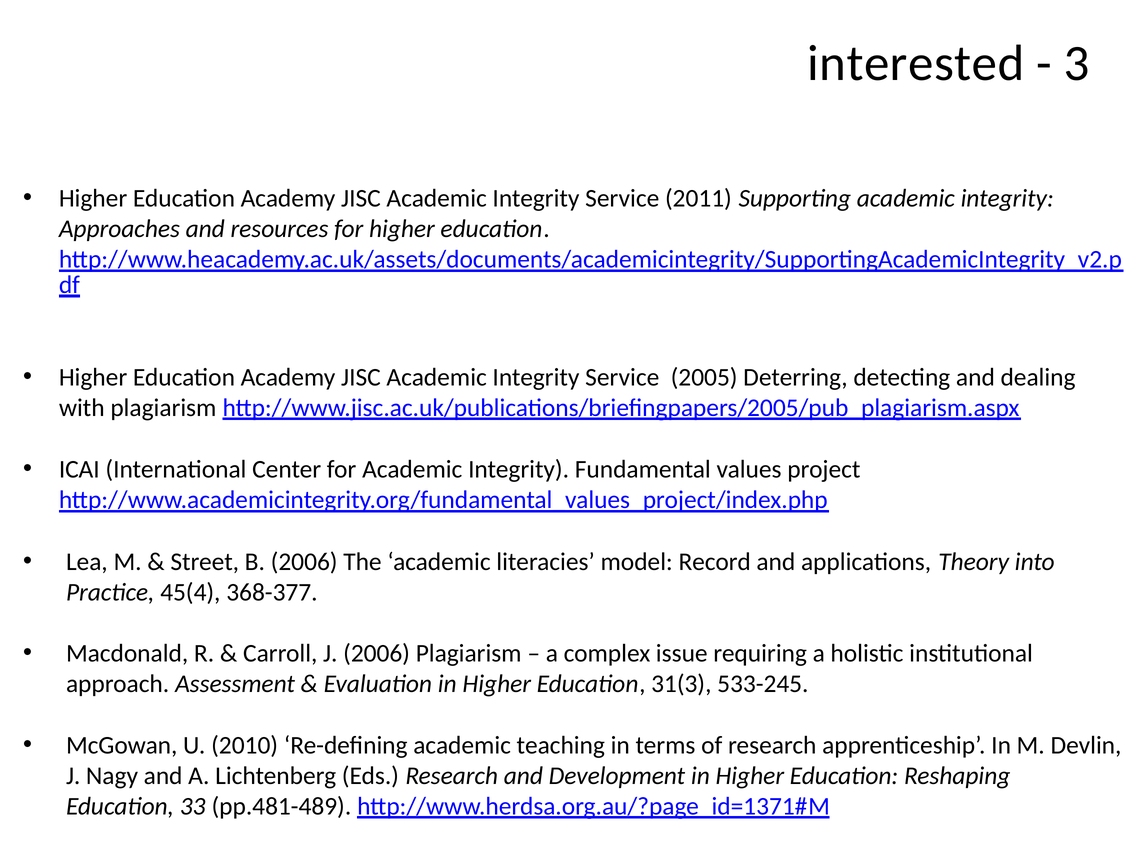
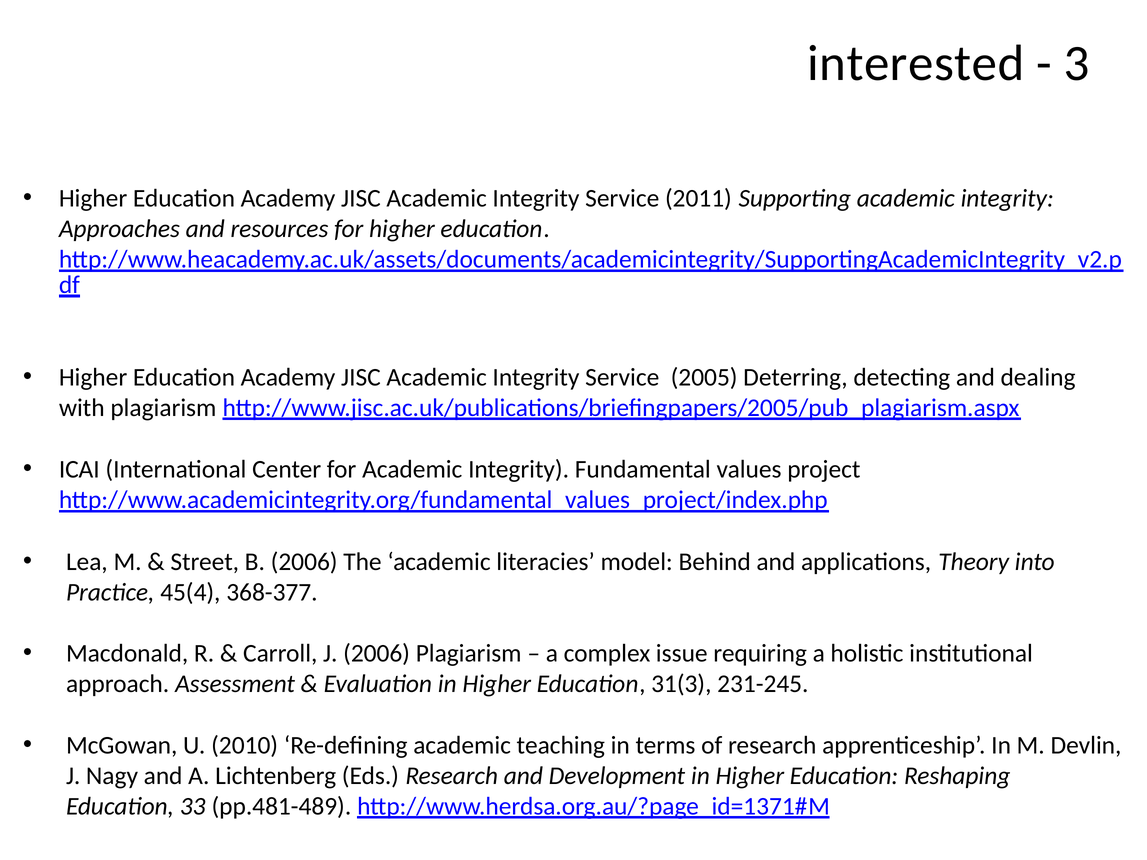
Record: Record -> Behind (715, 562)
533-245: 533-245 -> 231-245 (763, 684)
